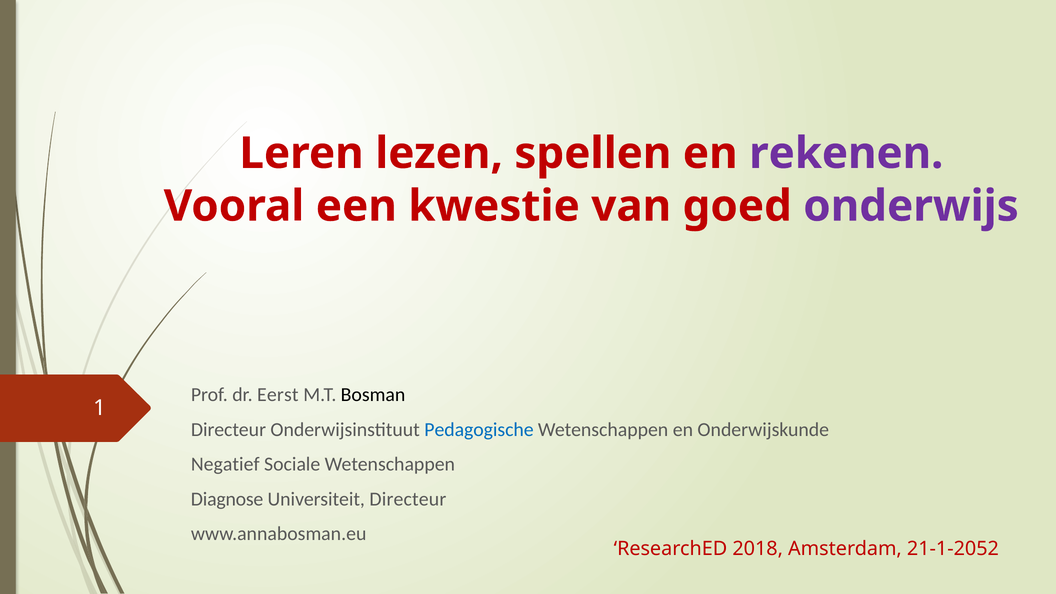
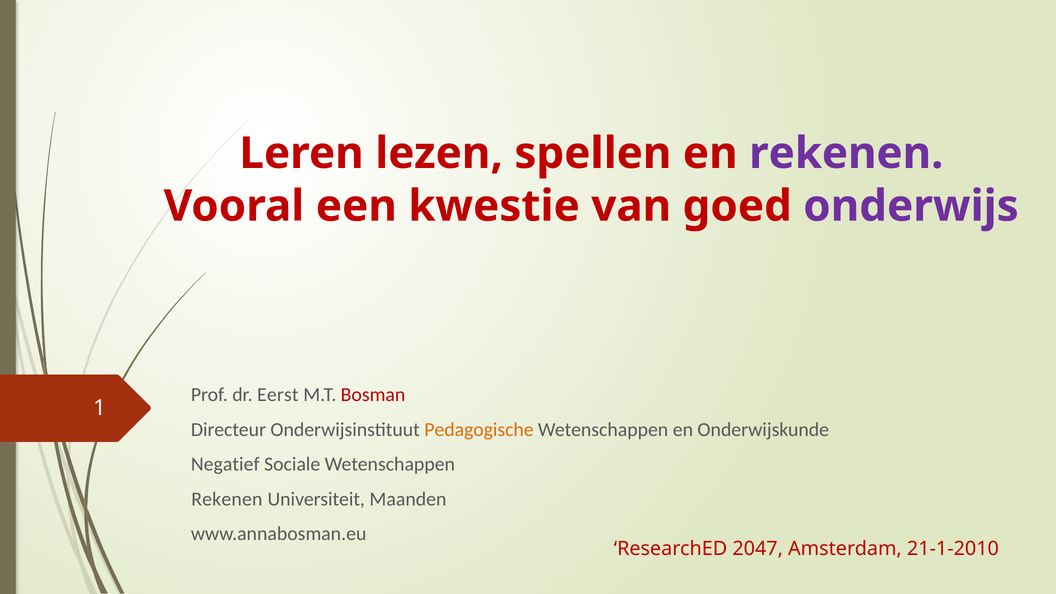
Bosman colour: black -> red (373, 395)
Pedagogische colour: blue -> orange (479, 430)
Diagnose: Diagnose -> Rekenen (227, 499)
Universiteit Directeur: Directeur -> Maanden (408, 499)
2018: 2018 -> 2047 (758, 549)
21-1-2052: 21-1-2052 -> 21-1-2010 (953, 549)
